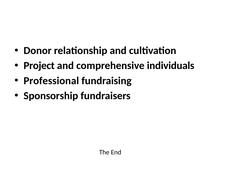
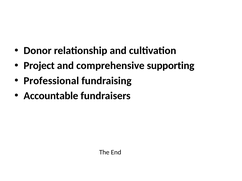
individuals: individuals -> supporting (171, 66)
Sponsorship: Sponsorship -> Accountable (51, 96)
